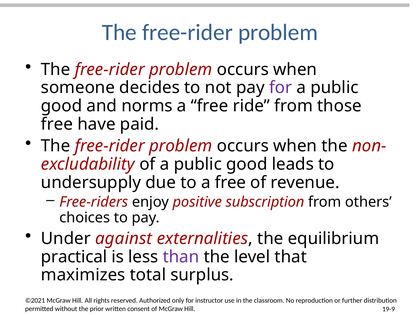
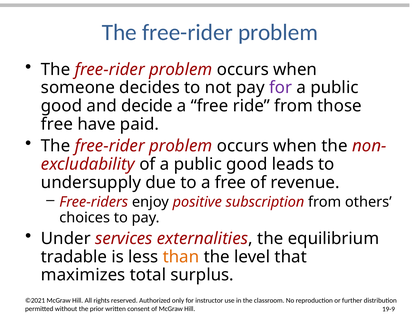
norms: norms -> decide (147, 106)
against: against -> services (124, 238)
practical: practical -> tradable (74, 257)
than colour: purple -> orange (181, 257)
